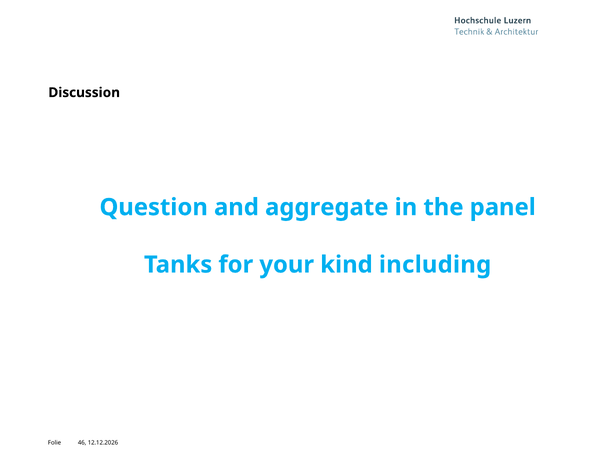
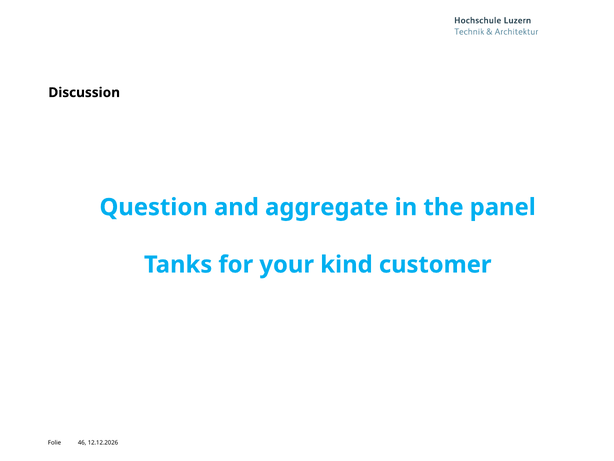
including: including -> customer (435, 264)
